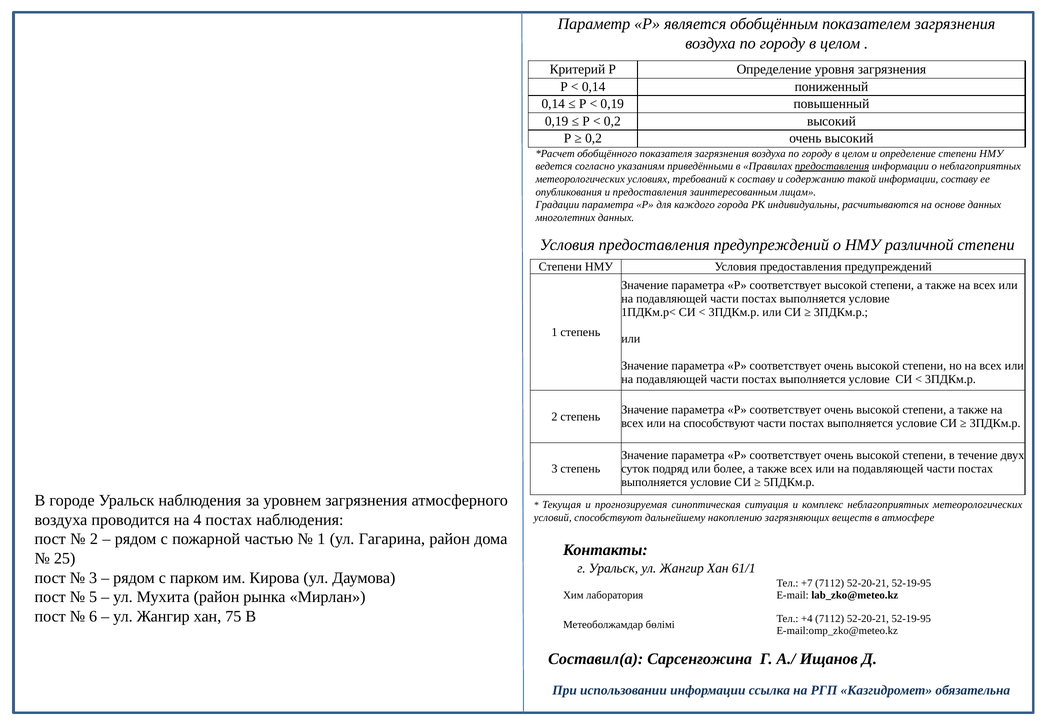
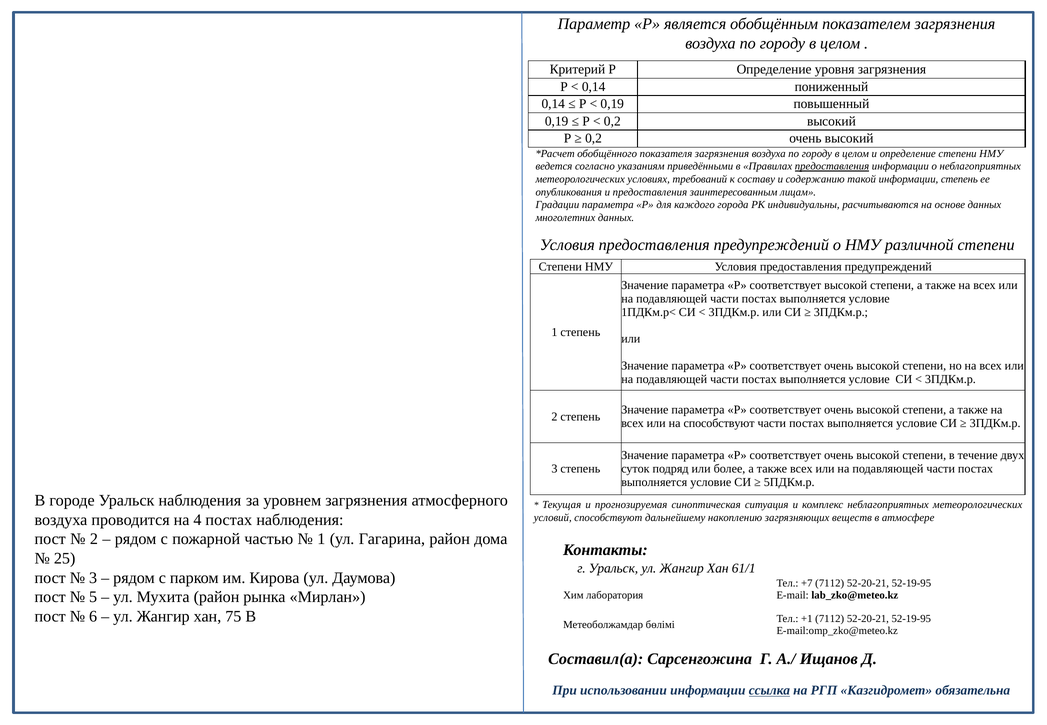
информации составу: составу -> степень (959, 179)
+4: +4 -> +1 (807, 618)
ссылка underline: none -> present (769, 690)
